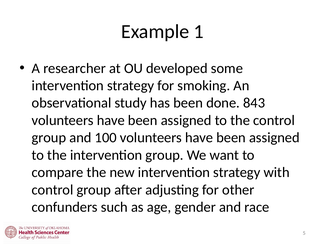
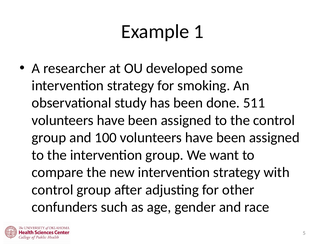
843: 843 -> 511 (254, 103)
